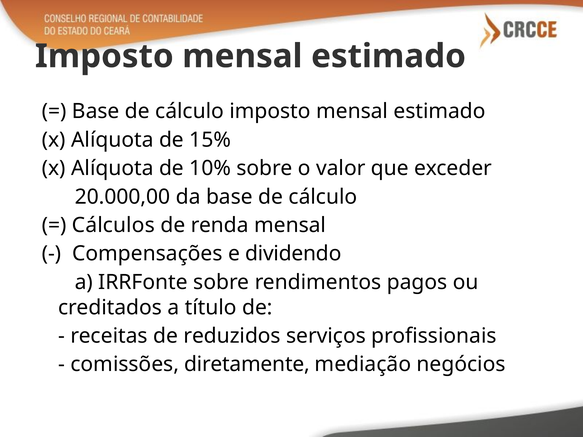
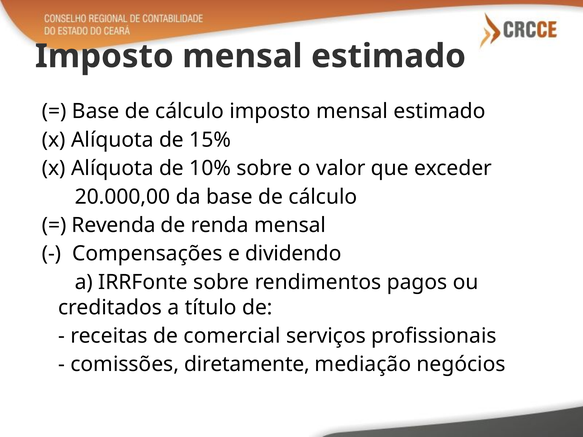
Cálculos: Cálculos -> Revenda (114, 225)
reduzidos: reduzidos -> comercial (232, 336)
